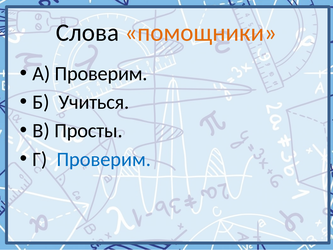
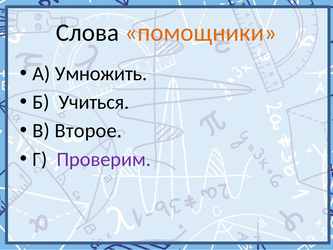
А Проверим: Проверим -> Умножить (101, 74)
Просты: Просты -> Второе (88, 131)
Проверим colour: blue -> purple (104, 159)
